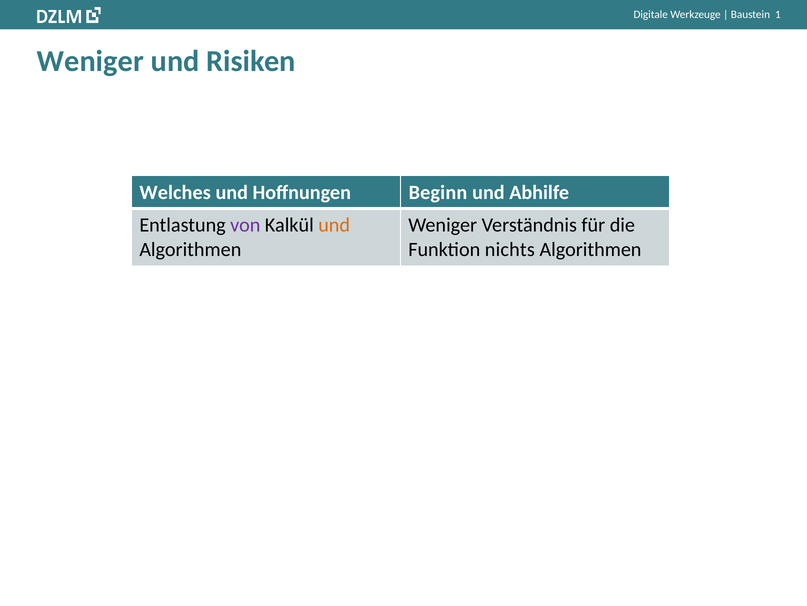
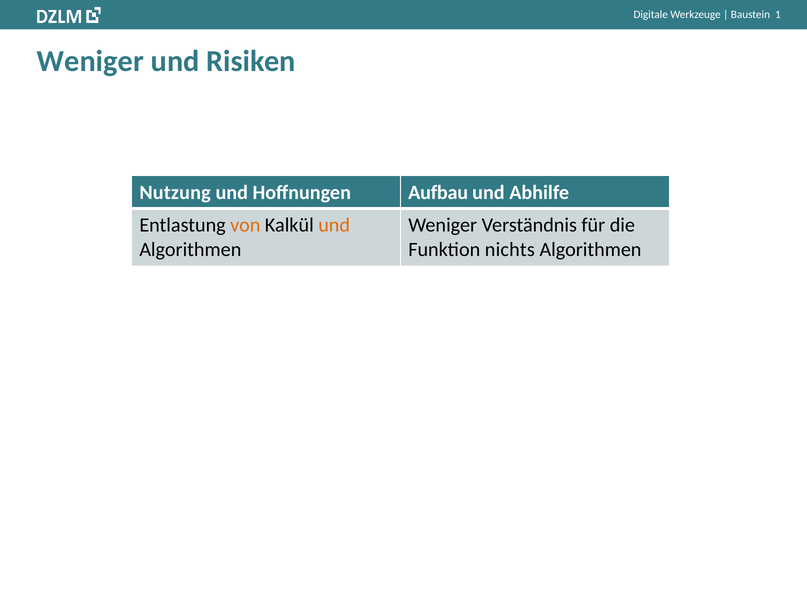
Welches: Welches -> Nutzung (175, 192)
Beginn: Beginn -> Aufbau (438, 192)
von colour: purple -> orange (245, 225)
